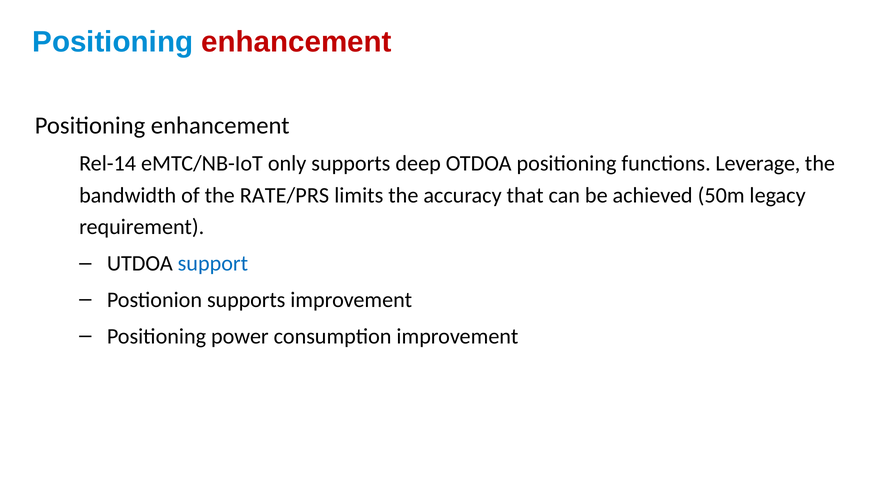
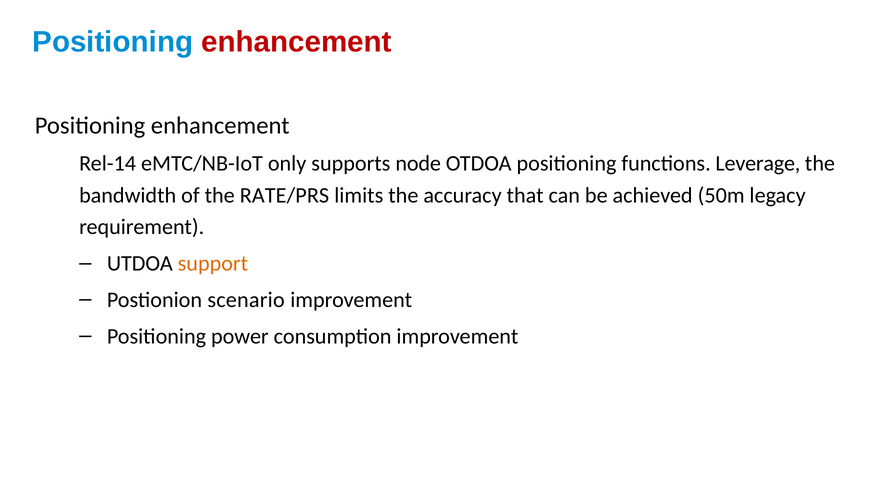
deep: deep -> node (418, 163)
support colour: blue -> orange (213, 263)
Postionion supports: supports -> scenario (246, 300)
